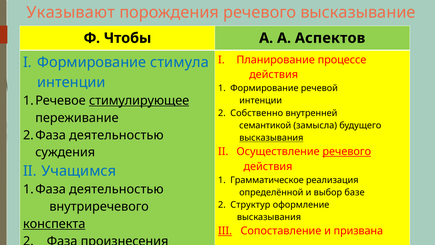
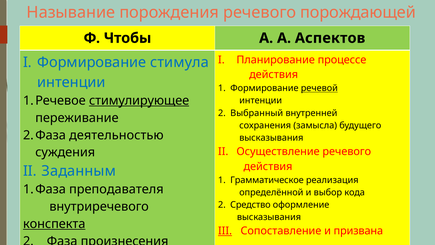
Указывают: Указывают -> Называние (71, 13)
высказывание: высказывание -> порождающей (358, 13)
речевой underline: none -> present (319, 88)
Собственно: Собственно -> Выбранный (257, 113)
семантикой: семантикой -> сохранения (265, 125)
высказывания underline: present -> none (271, 138)
речевого underline: present -> none (347, 151)
Учащимся: Учащимся -> Заданным (79, 171)
деятельностью: деятельностью -> преподавателя (116, 189)
базе: базе -> кода (355, 192)
Структур: Структур -> Средство (250, 205)
